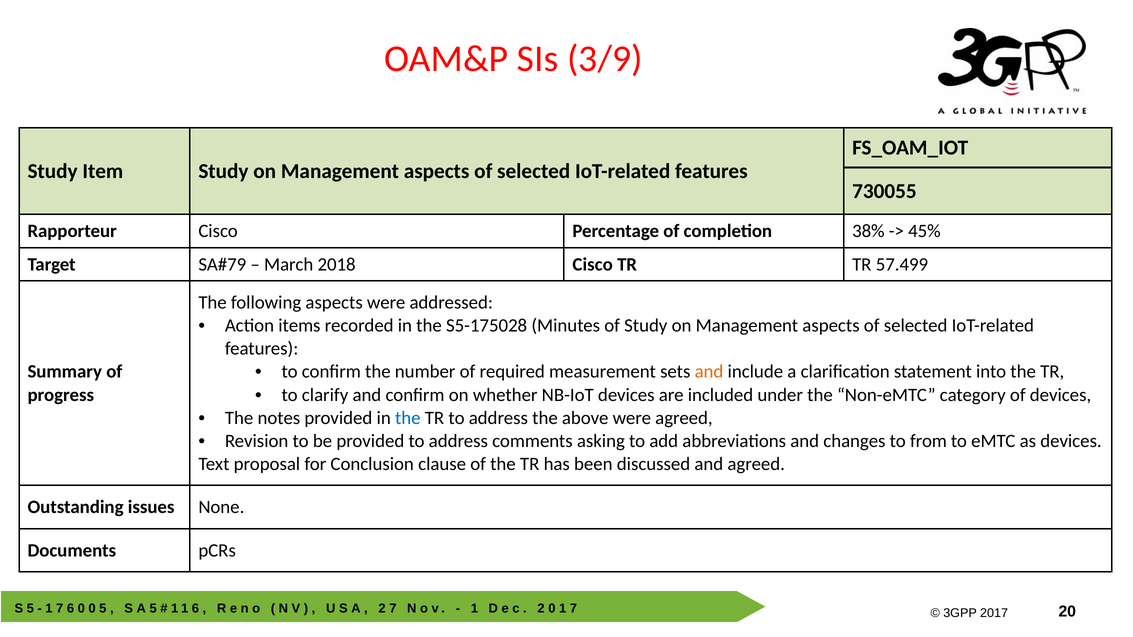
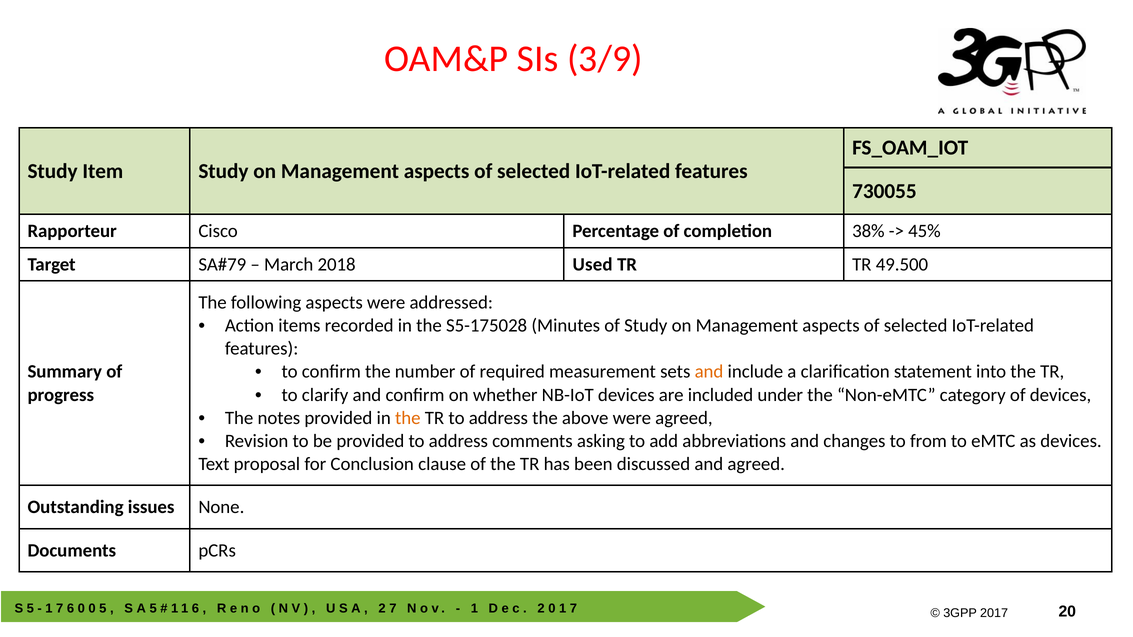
2018 Cisco: Cisco -> Used (593, 264)
57.499: 57.499 -> 49.500 (902, 264)
the colour: blue -> orange (408, 418)
